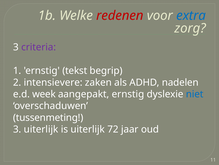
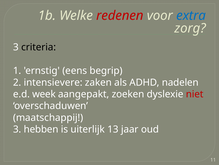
criteria colour: purple -> black (39, 47)
tekst: tekst -> eens (75, 70)
aangepakt ernstig: ernstig -> zoeken (128, 94)
niet colour: blue -> red (195, 94)
tussenmeting: tussenmeting -> maatschappij (48, 117)
3 uiterlijk: uiterlijk -> hebben (41, 129)
72: 72 -> 13 (113, 129)
